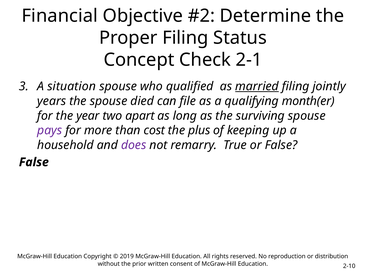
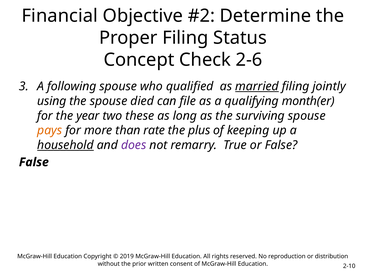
2-1: 2-1 -> 2-6 (249, 60)
situation: situation -> following (72, 86)
years: years -> using (52, 101)
apart: apart -> these (140, 116)
pays colour: purple -> orange (50, 130)
cost: cost -> rate (154, 130)
household underline: none -> present (65, 145)
